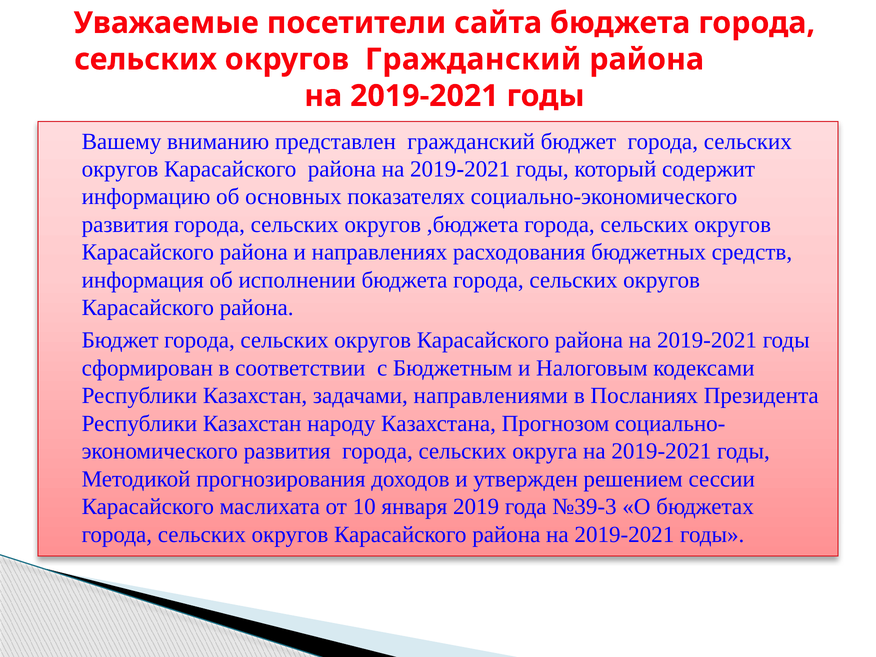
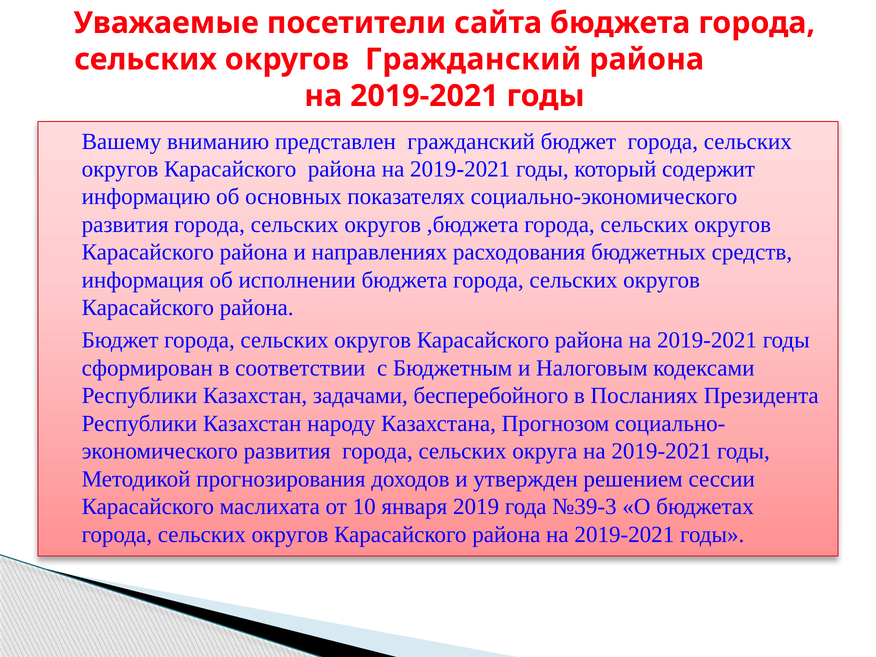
направлениями: направлениями -> бесперебойного (491, 396)
